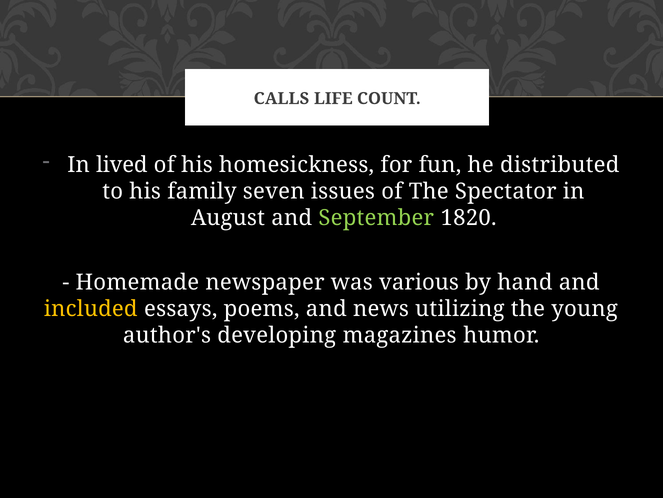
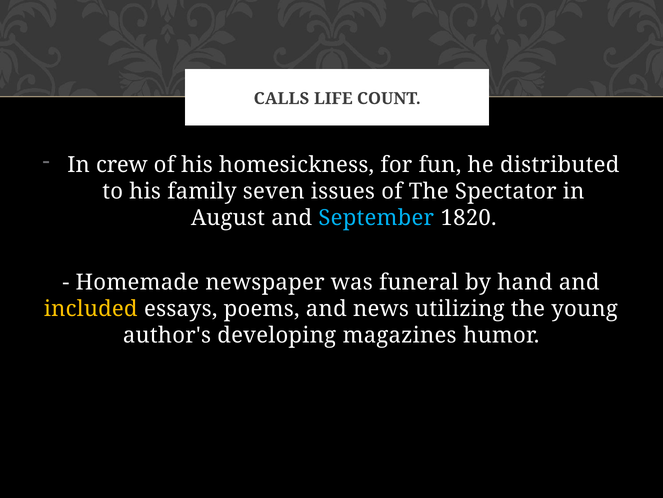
lived: lived -> crew (122, 165)
September colour: light green -> light blue (376, 218)
various: various -> funeral (419, 282)
